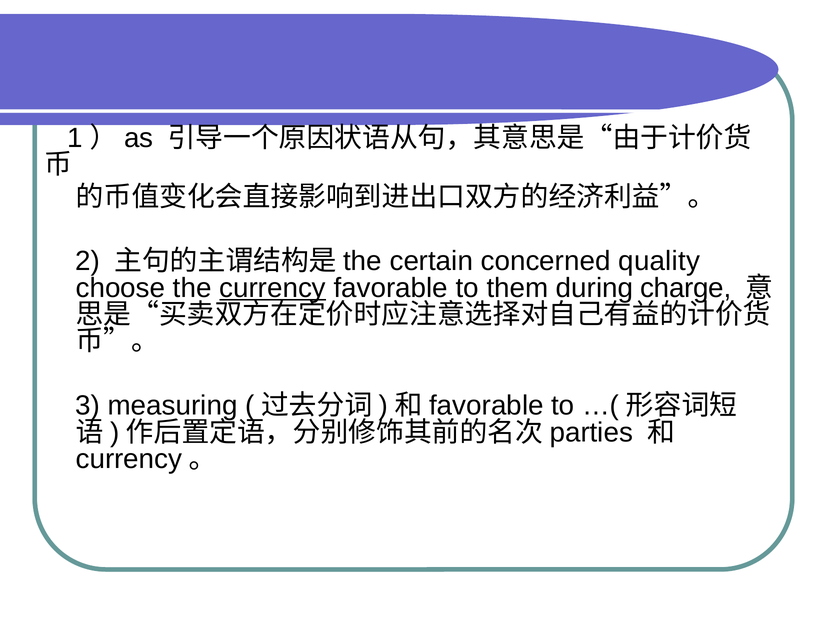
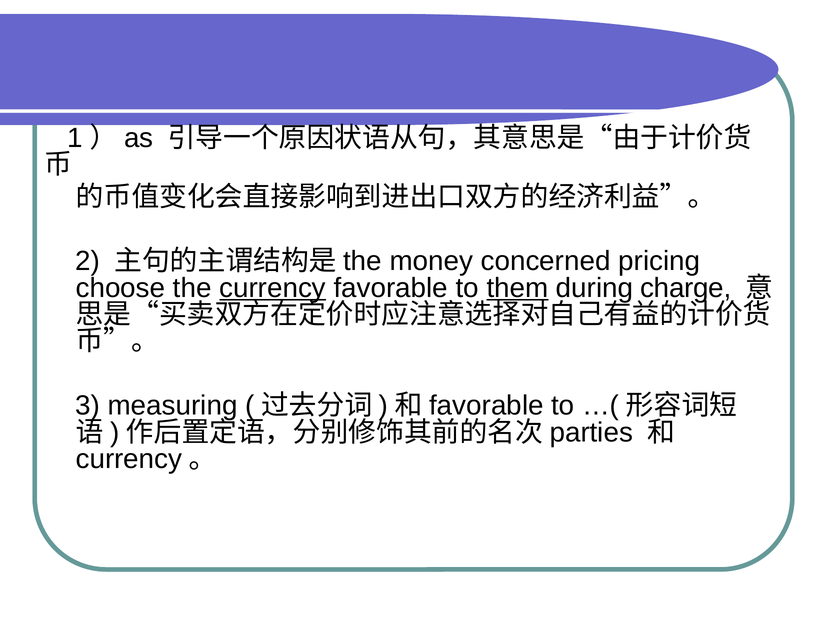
certain: certain -> money (431, 261)
quality: quality -> pricing (659, 261)
them underline: none -> present (517, 288)
